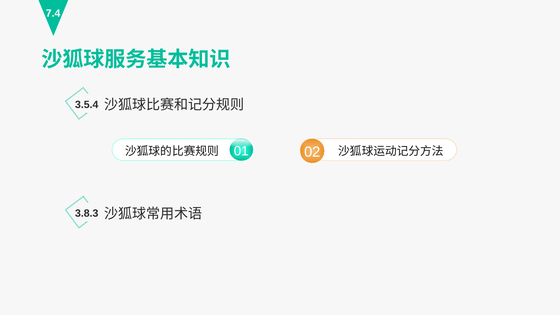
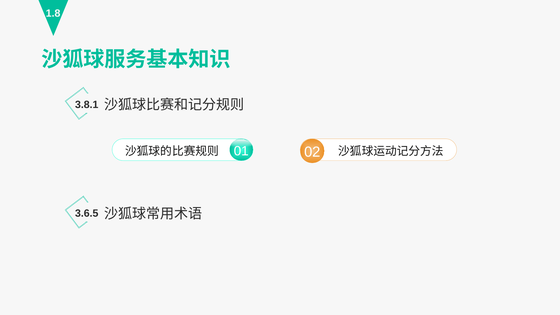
7.4: 7.4 -> 1.8 (53, 13)
3.5.4: 3.5.4 -> 3.8.1 (87, 105)
3.8.3: 3.8.3 -> 3.6.5 (87, 213)
